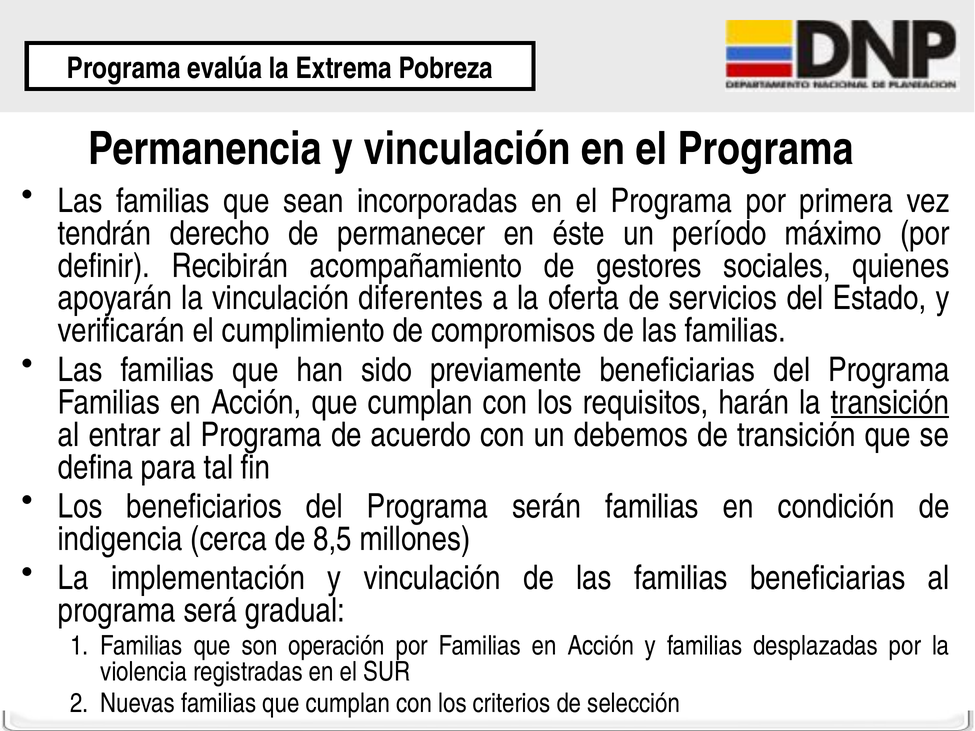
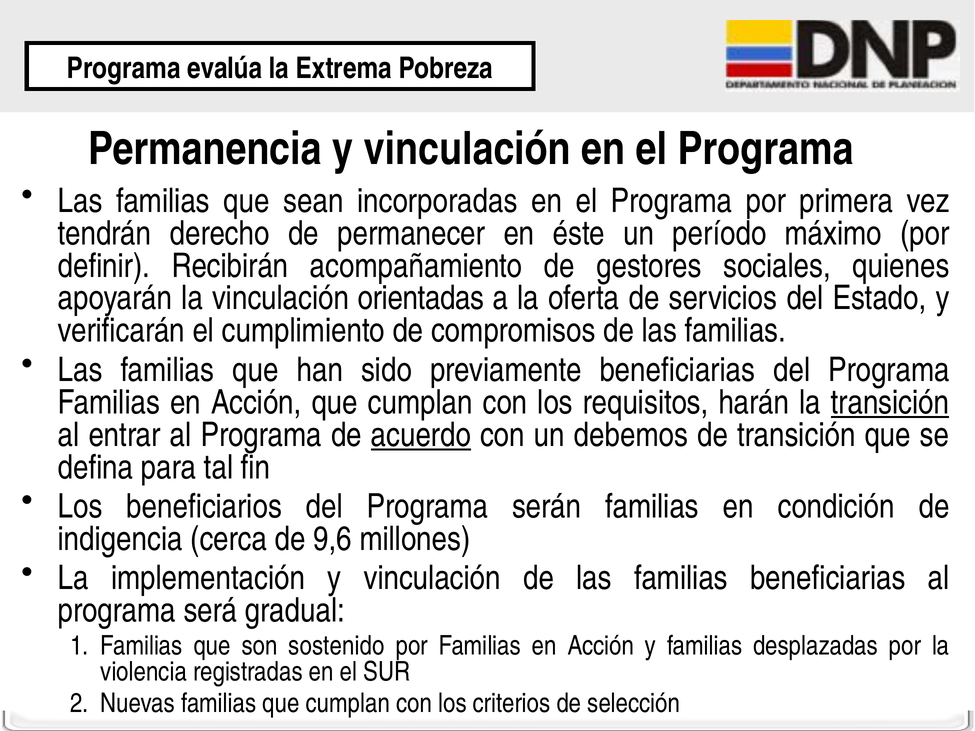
diferentes: diferentes -> orientadas (421, 298)
acuerdo underline: none -> present (421, 435)
8,5: 8,5 -> 9,6 (333, 539)
operación: operación -> sostenido (336, 646)
